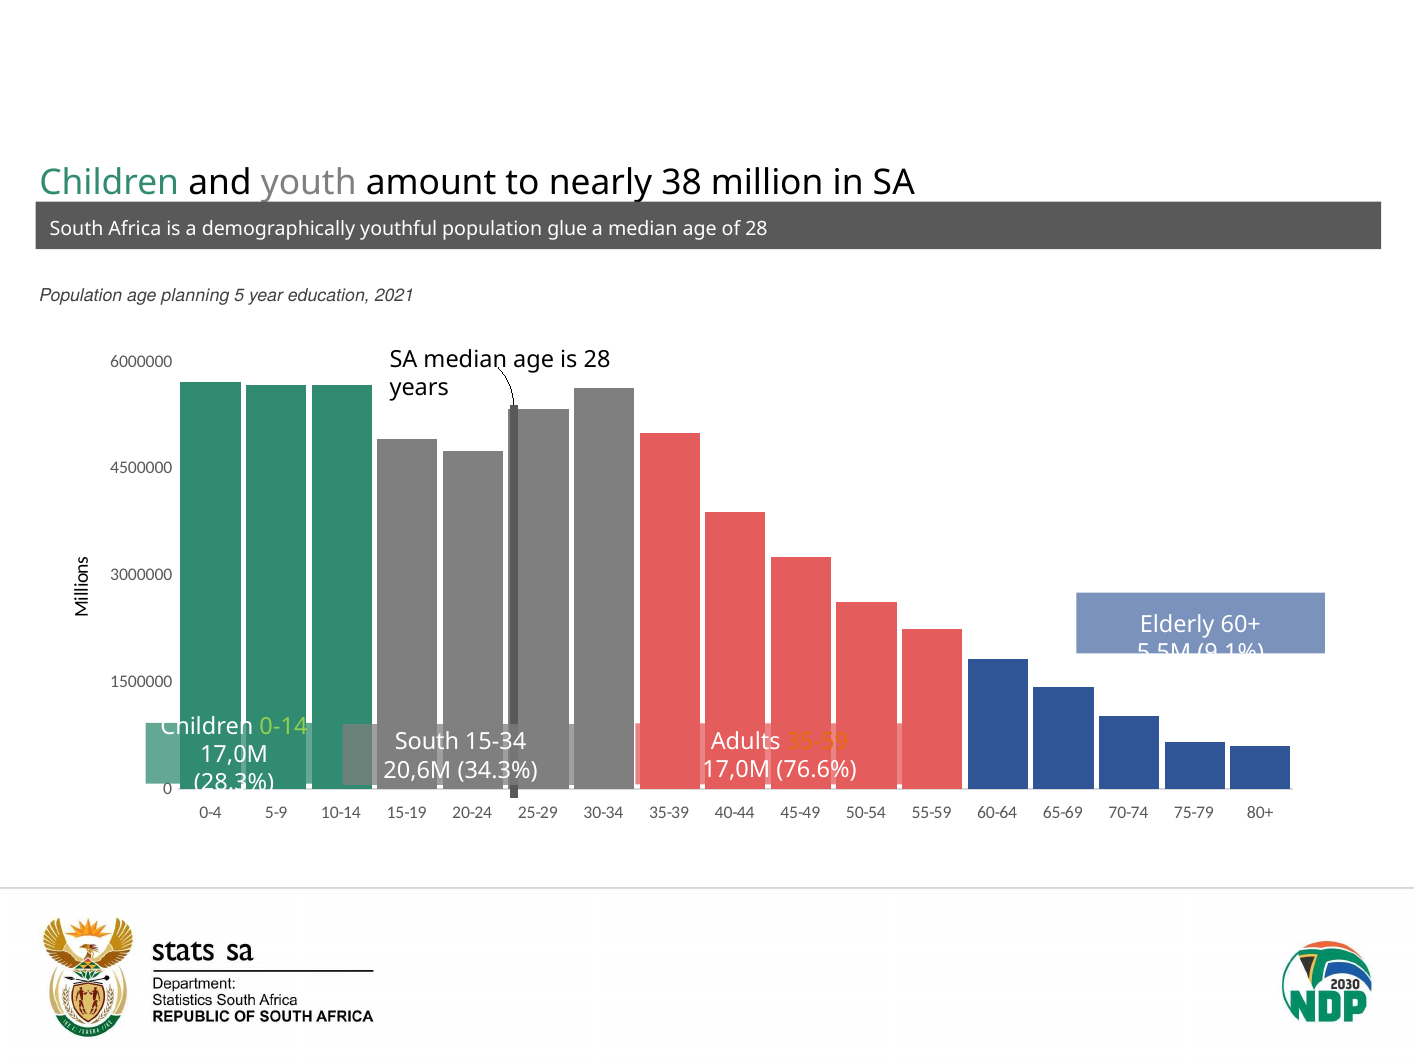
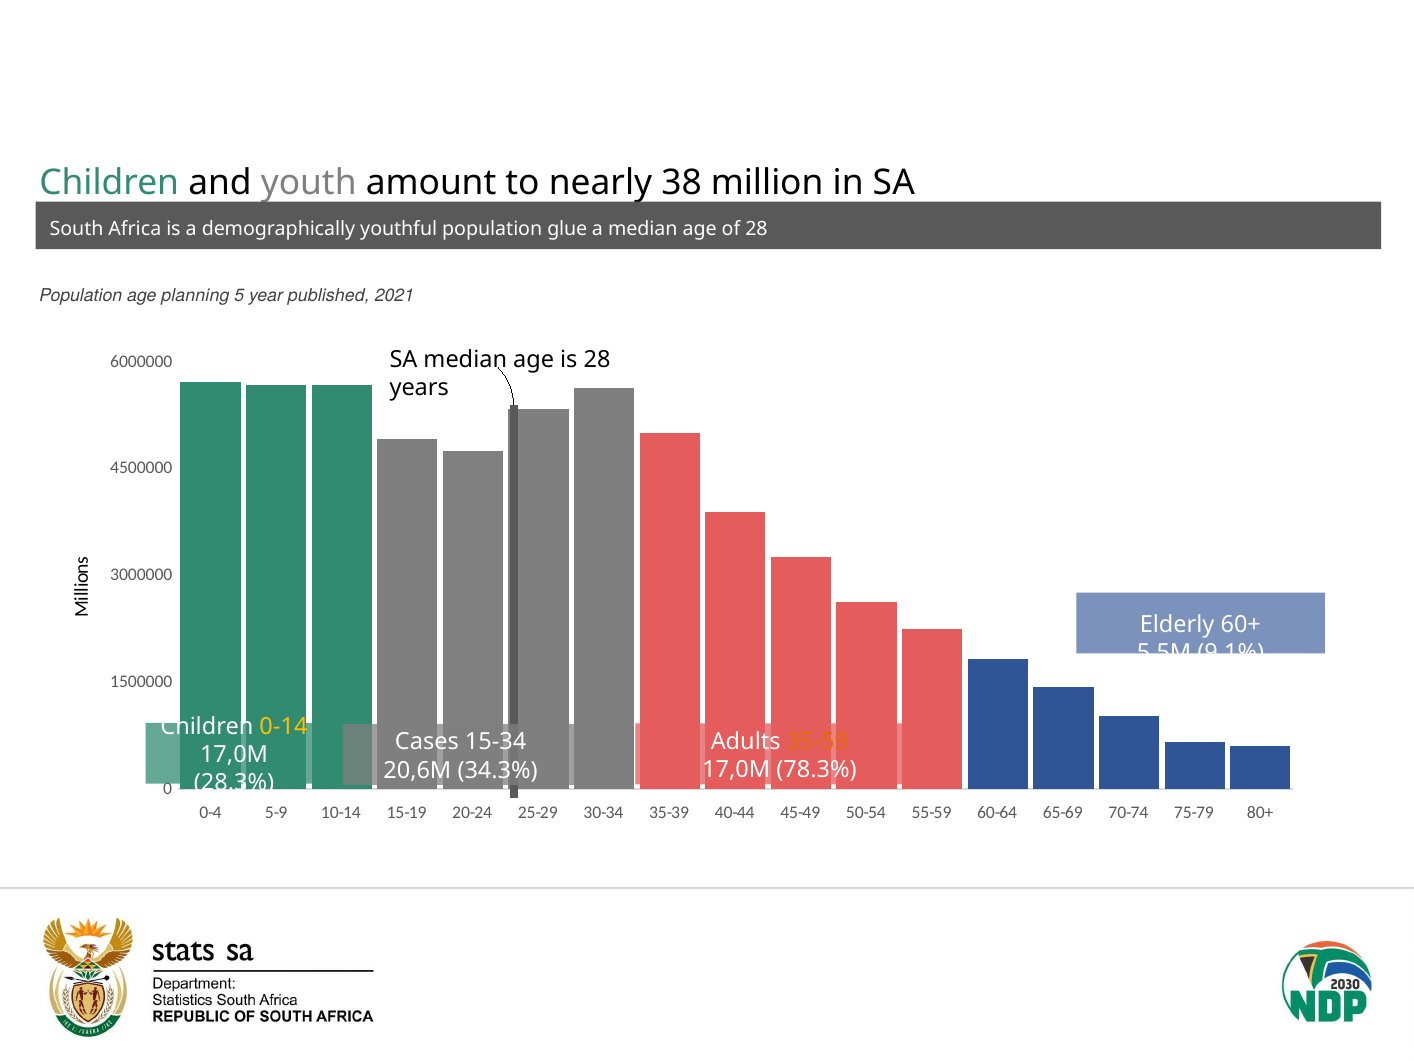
education: education -> published (329, 296)
0-14 colour: light green -> yellow (284, 726)
South: South -> Cases (427, 742)
76.6%: 76.6% -> 78.3% (817, 769)
